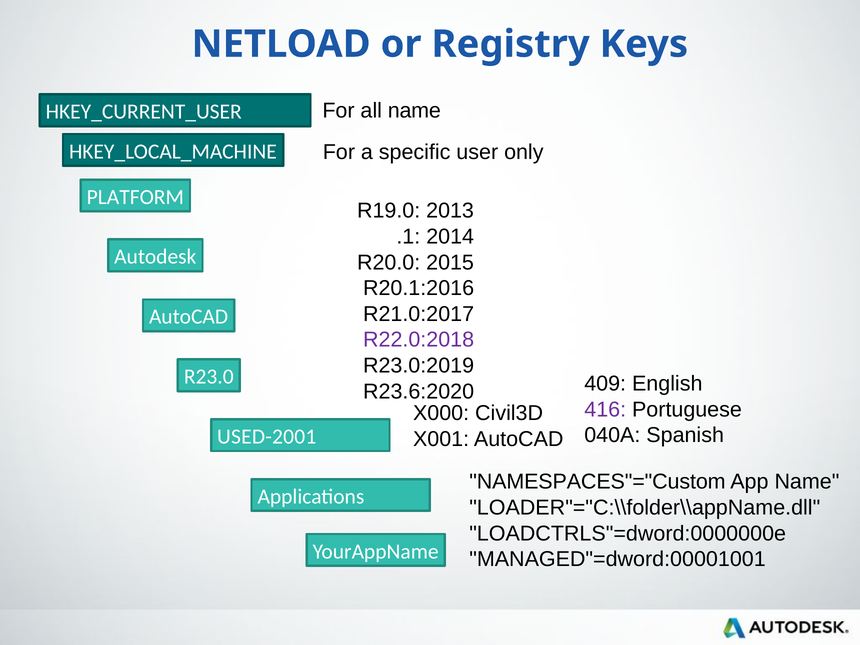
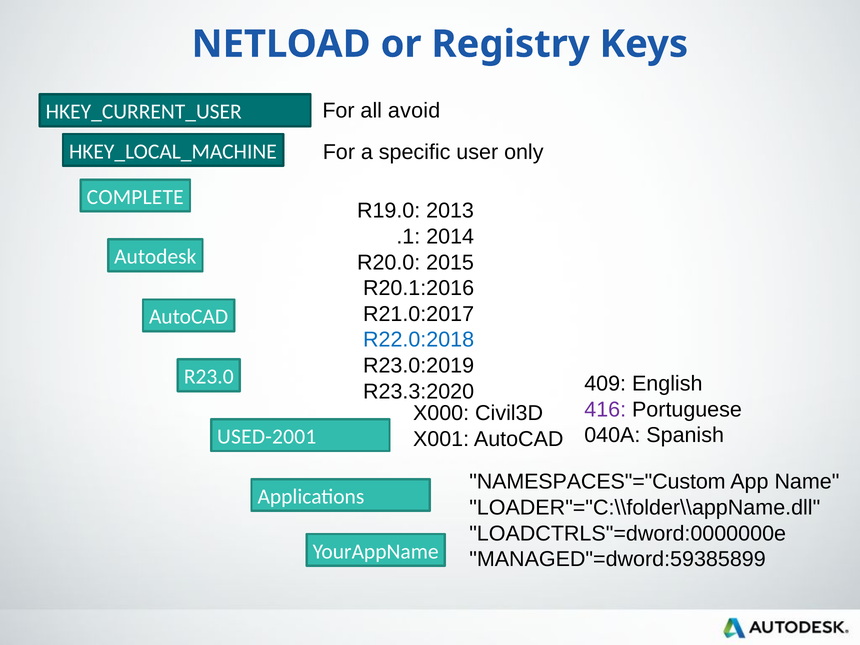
all name: name -> avoid (414, 111)
PLATFORM: PLATFORM -> COMPLETE (135, 197)
R22.0:2018 colour: purple -> blue (419, 340)
R23.6:2020: R23.6:2020 -> R23.3:2020 (419, 391)
MANAGED"=dword:00001001: MANAGED"=dword:00001001 -> MANAGED"=dword:59385899 (618, 559)
